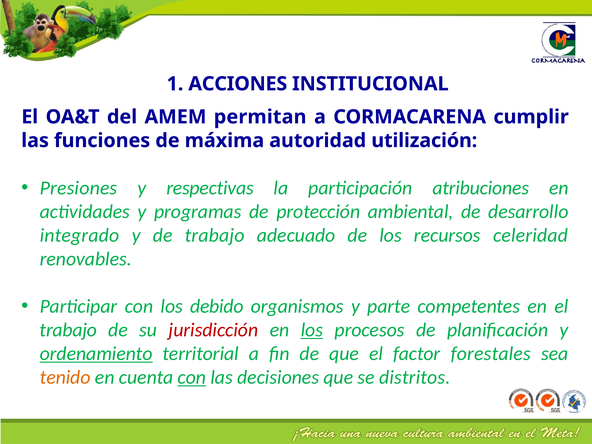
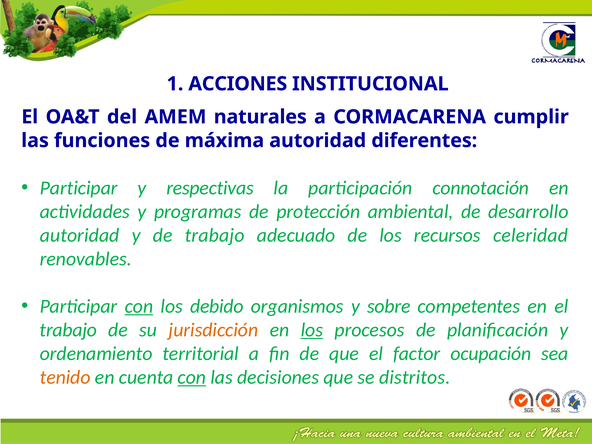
permitan: permitan -> naturales (260, 117)
utilización: utilización -> diferentes (424, 141)
Presiones: Presiones -> Participar (79, 188)
atribuciones: atribuciones -> connotación (481, 188)
integrado: integrado -> autoridad (80, 235)
con underline: none -> present (139, 306)
parte: parte -> sobre (389, 306)
jurisdicción colour: red -> orange (213, 330)
ordenamiento underline: present -> none (96, 354)
forestales: forestales -> ocupación (491, 354)
